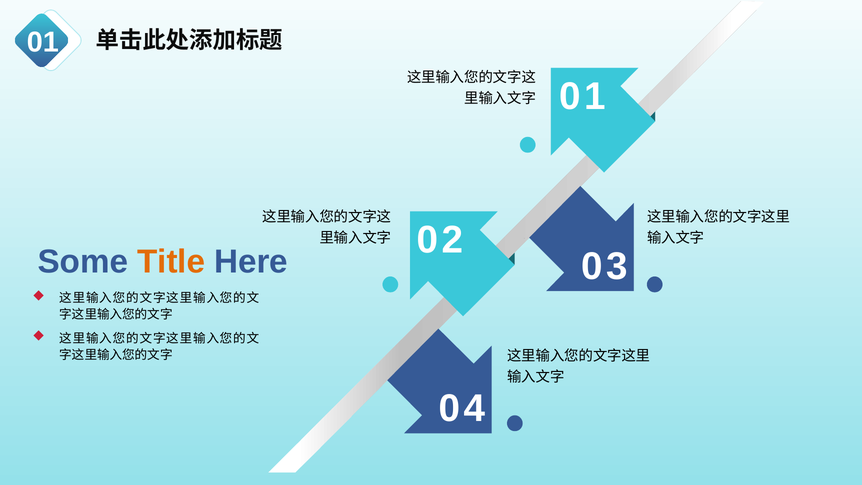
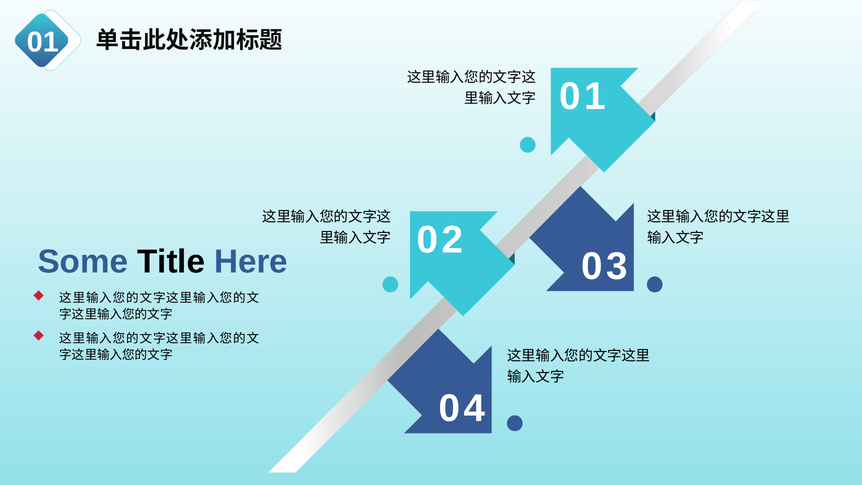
Title colour: orange -> black (171, 262)
